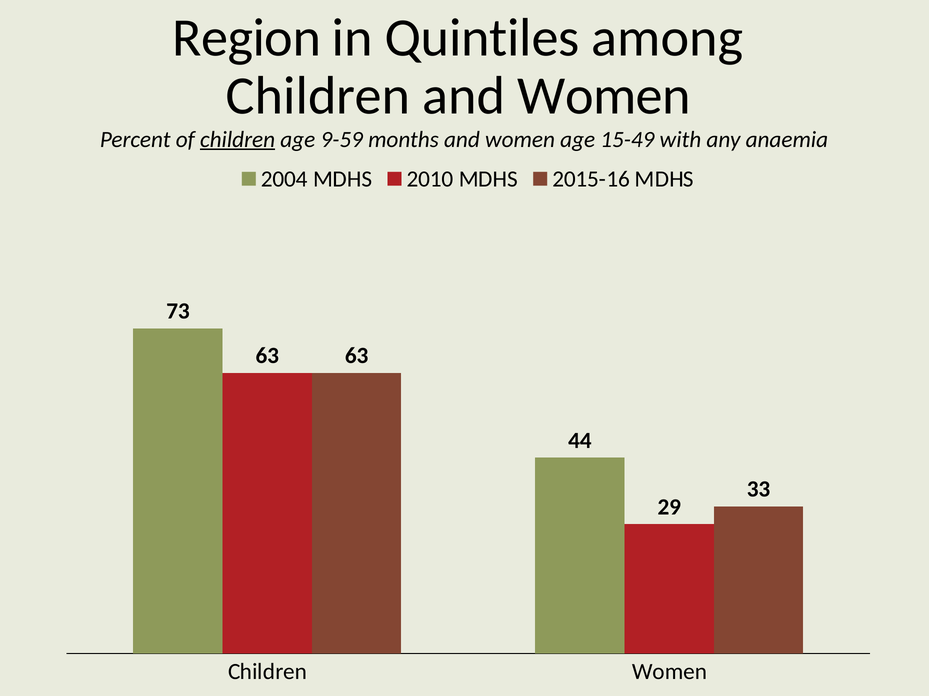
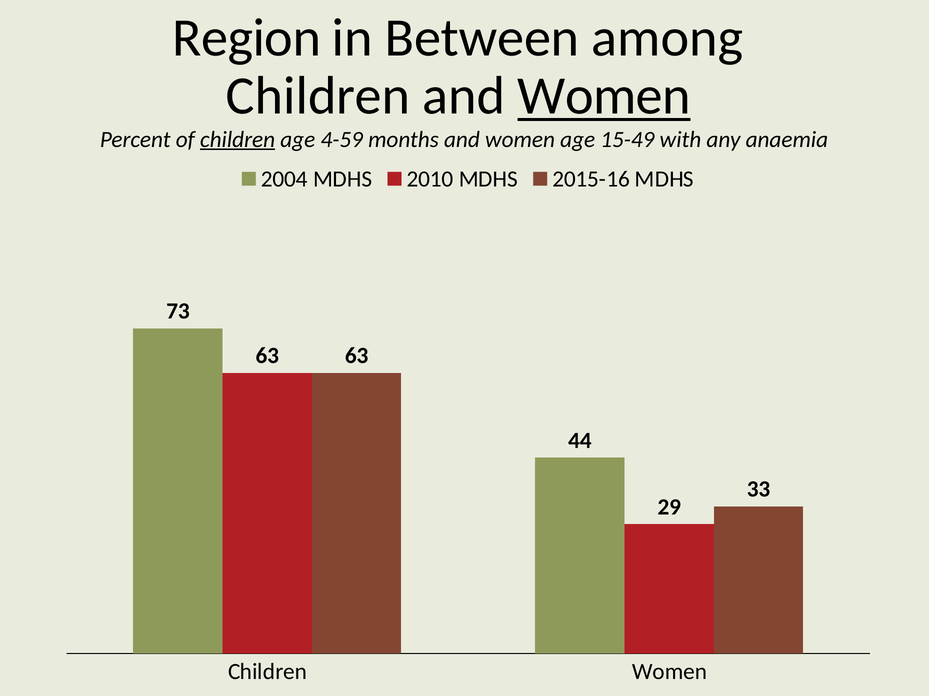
Quintiles: Quintiles -> Between (482, 38)
Women underline: none -> present (604, 96)
9-59: 9-59 -> 4-59 (342, 140)
